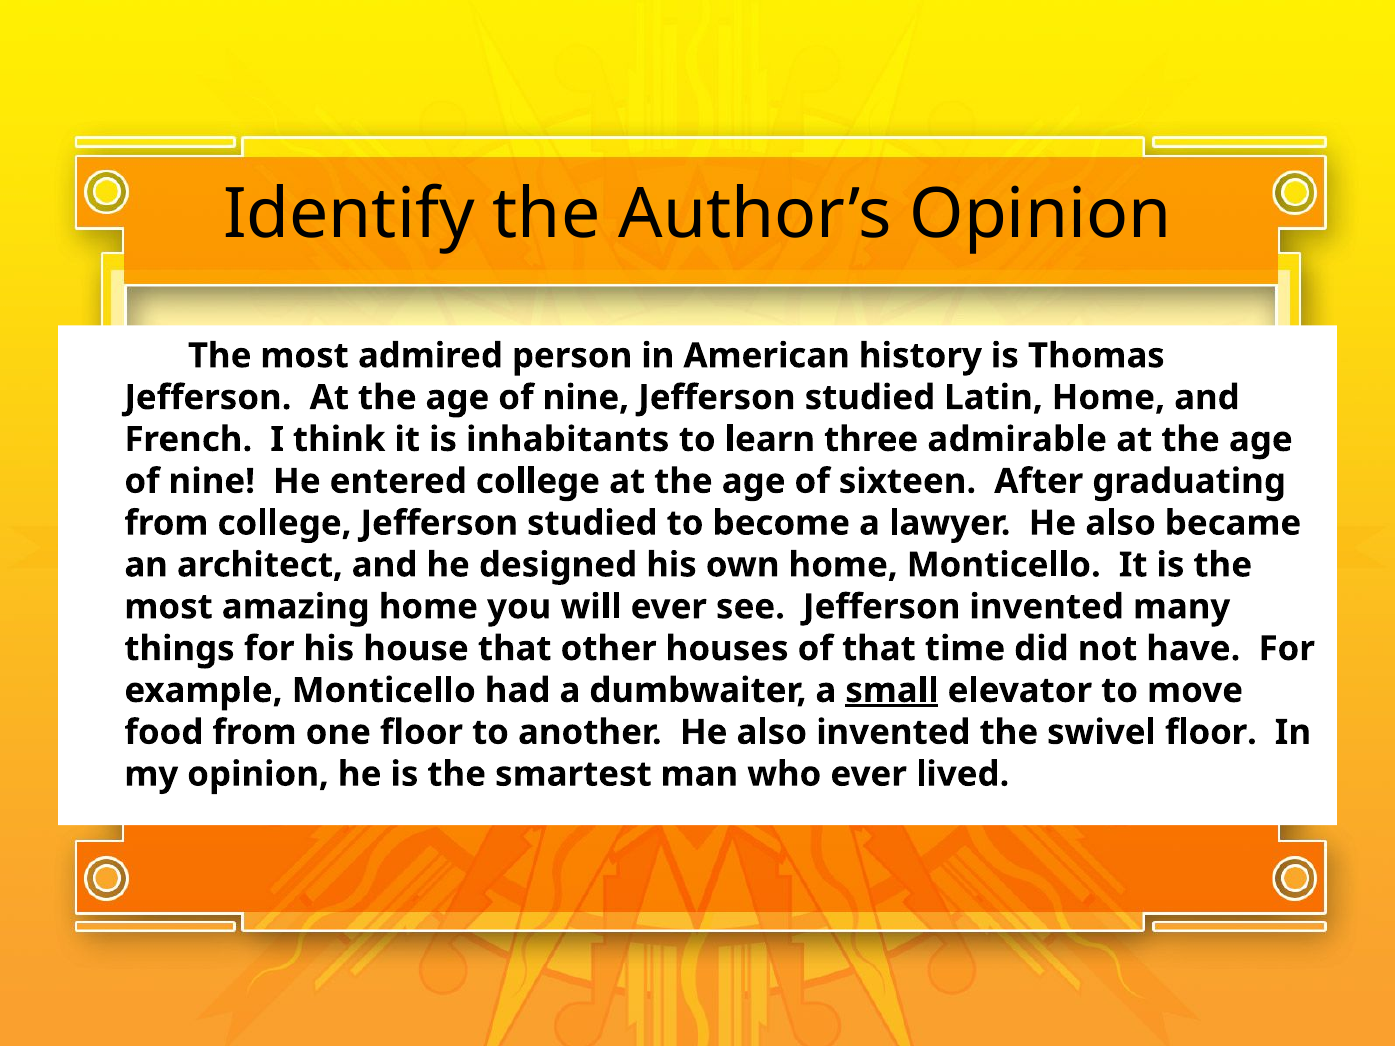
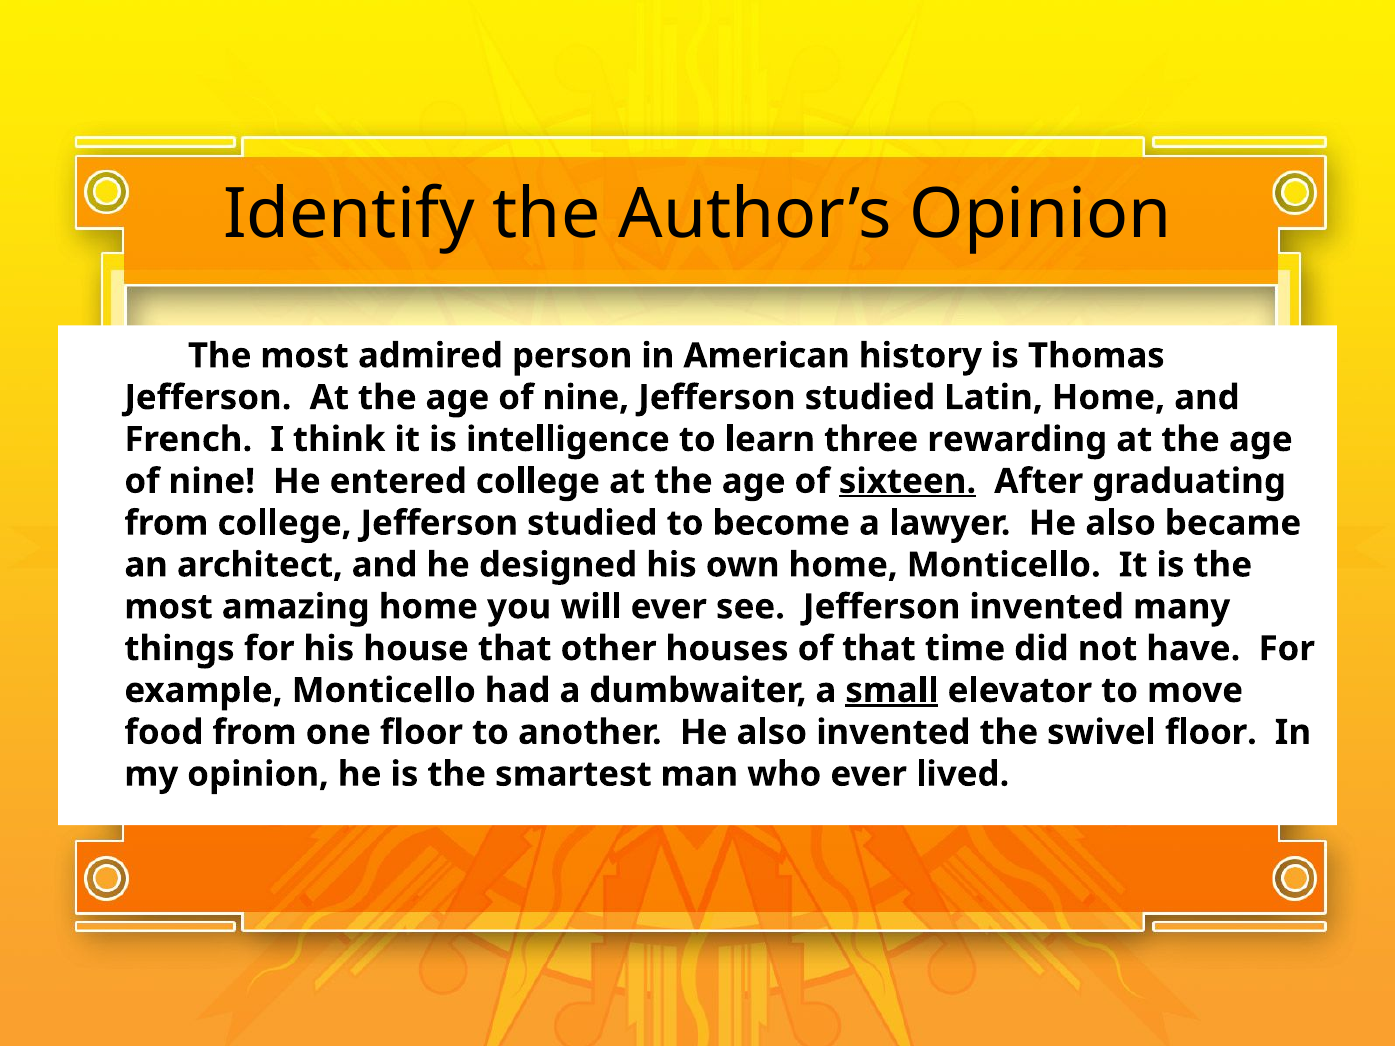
inhabitants: inhabitants -> intelligence (568, 440)
admirable: admirable -> rewarding (1017, 440)
sixteen underline: none -> present (908, 481)
